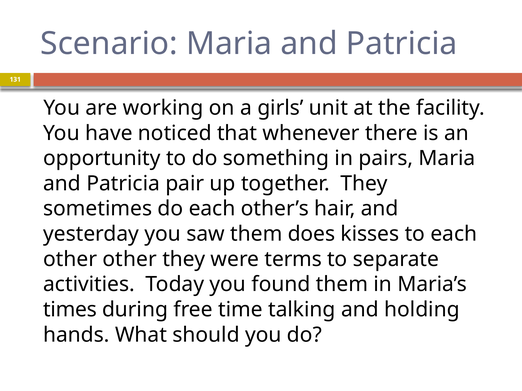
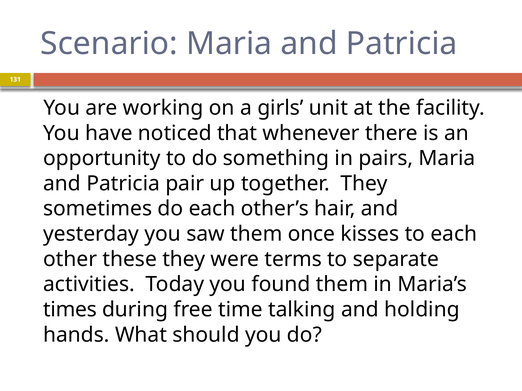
does: does -> once (311, 234)
other other: other -> these (130, 259)
